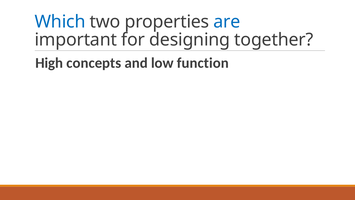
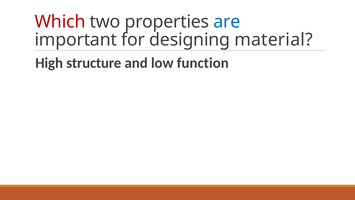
Which colour: blue -> red (60, 22)
together: together -> material (274, 40)
concepts: concepts -> structure (94, 63)
